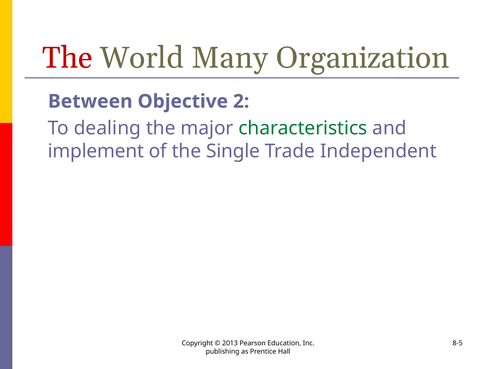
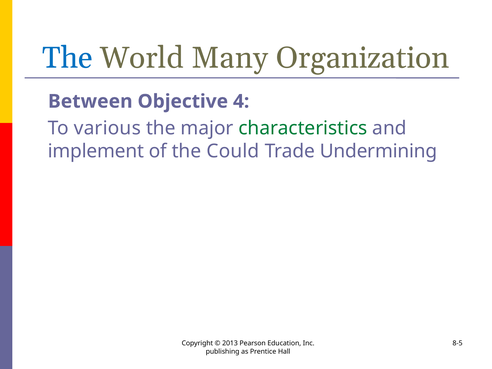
The colour: red -> blue (67, 58)
2: 2 -> 4 (241, 101)
dealing: dealing -> various (107, 128)
Single: Single -> Could (233, 151)
Independent: Independent -> Undermining (378, 151)
